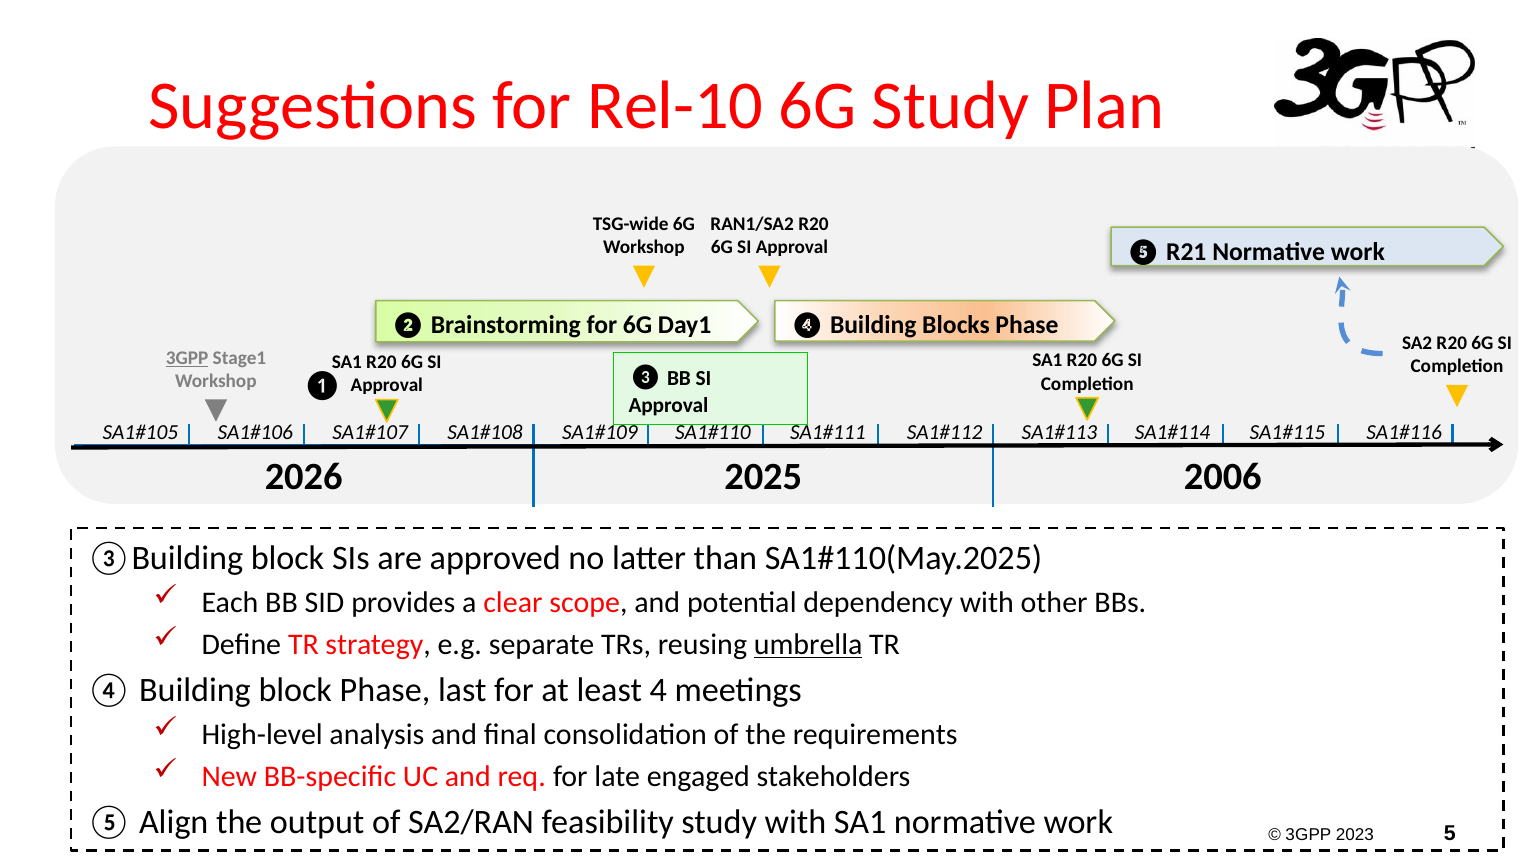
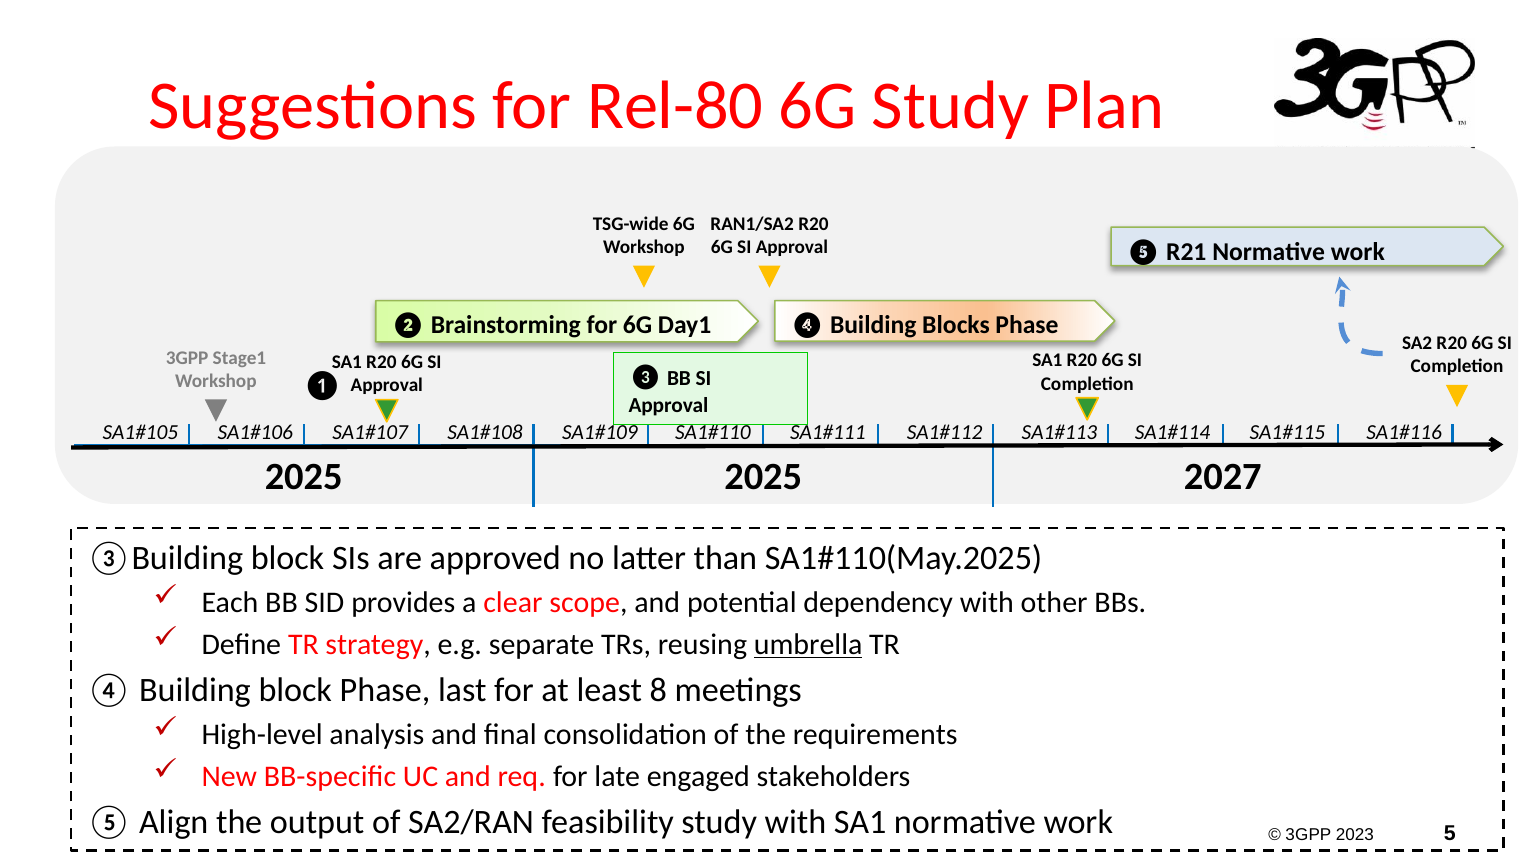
Rel-10: Rel-10 -> Rel-80 (675, 106)
3GPP underline: present -> none (187, 358)
2026: 2026 -> 2025 (304, 476)
2006: 2006 -> 2027 (1223, 476)
4: 4 -> 8 (658, 690)
